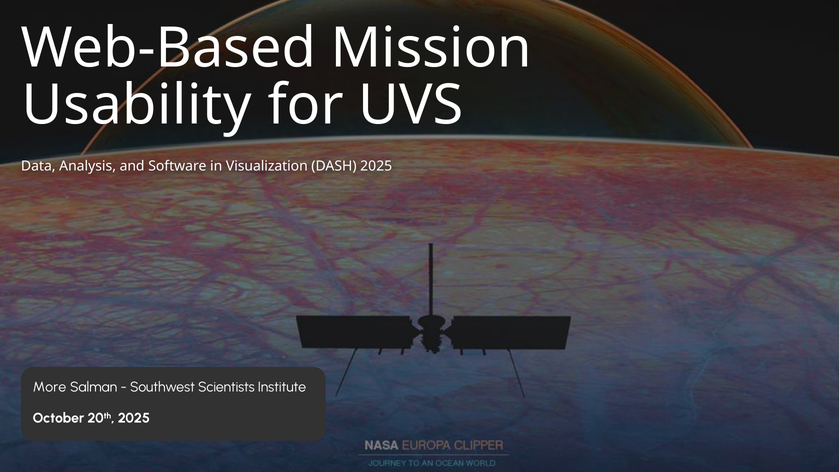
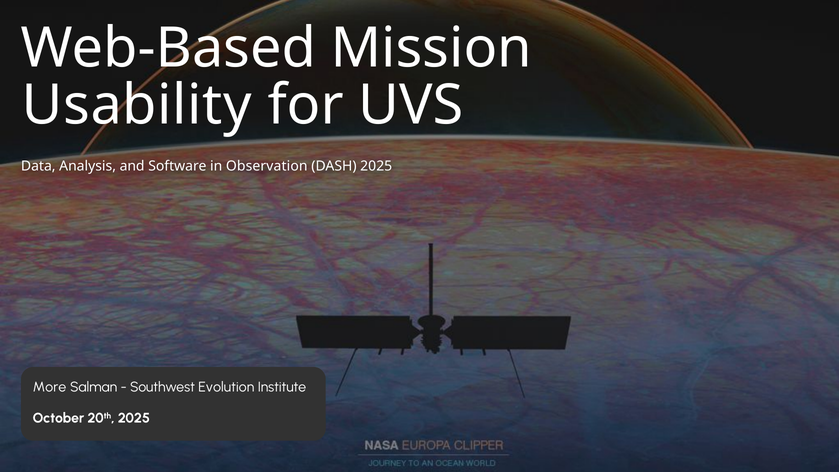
Visualization: Visualization -> Observation (267, 166)
Scientists: Scientists -> Evolution (226, 387)
